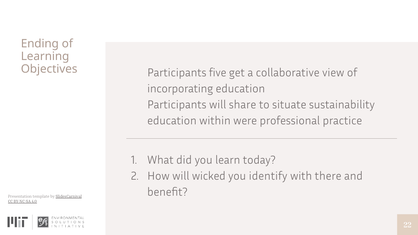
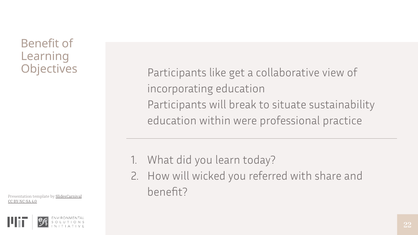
Ending: Ending -> Benefit (40, 44)
five: five -> like (218, 73)
share: share -> break (243, 105)
identify: identify -> referred (268, 176)
there: there -> share (328, 176)
